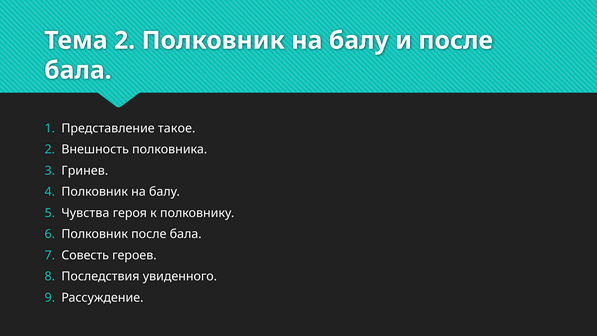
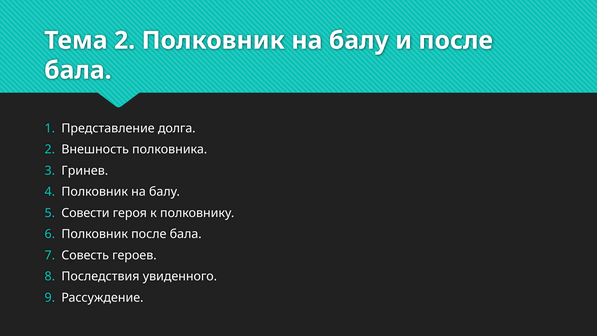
такое: такое -> долга (177, 128)
Чувства: Чувства -> Совести (85, 213)
